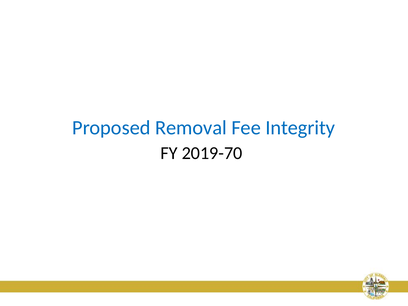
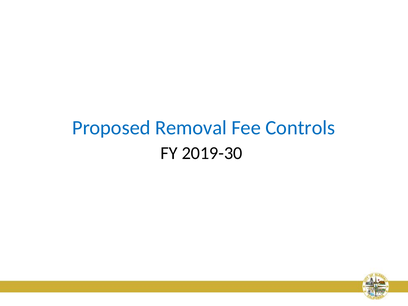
Integrity: Integrity -> Controls (300, 128)
2019-70: 2019-70 -> 2019-30 (212, 153)
